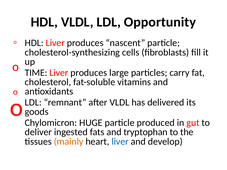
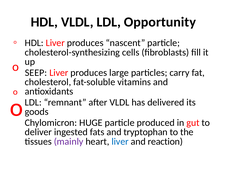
TIME: TIME -> SEEP (36, 73)
mainly colour: orange -> purple (69, 142)
develop: develop -> reaction (165, 142)
